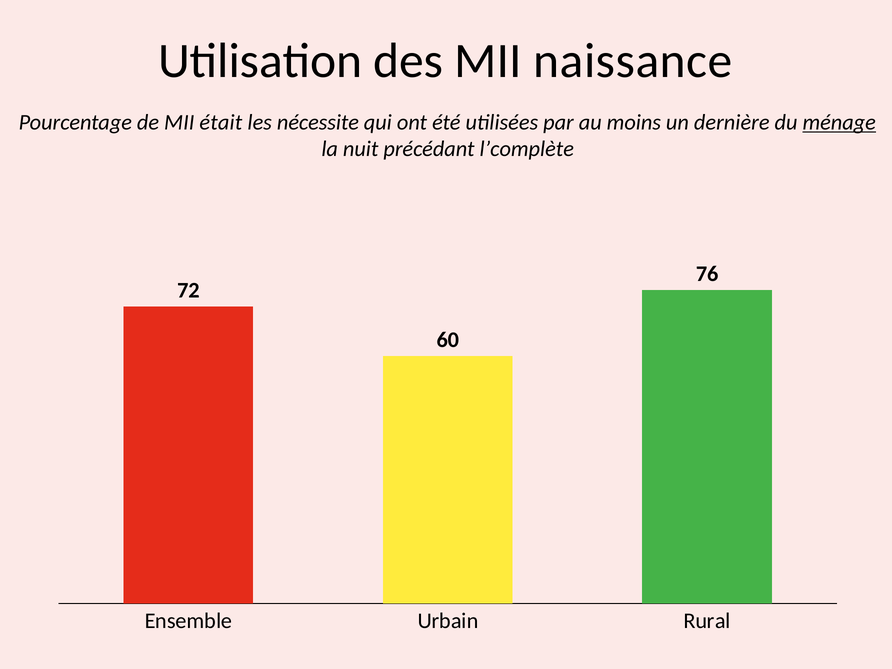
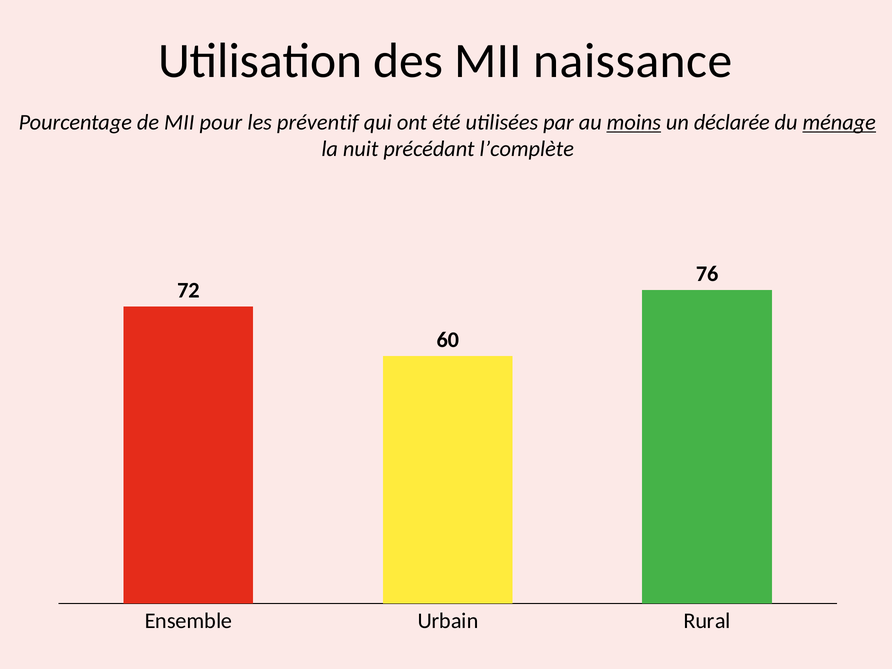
était: était -> pour (221, 122)
nécessite: nécessite -> préventif (318, 122)
moins underline: none -> present (634, 122)
dernière: dernière -> déclarée (732, 122)
